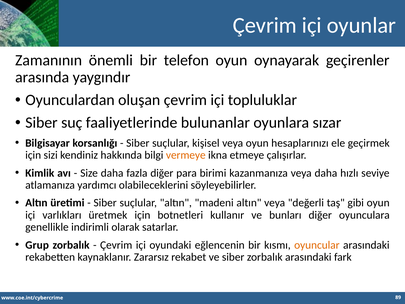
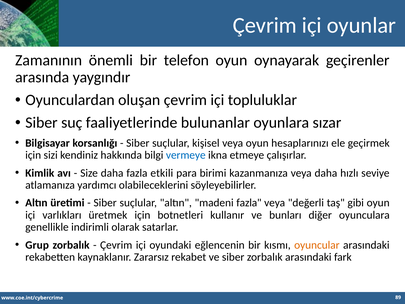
vermeye colour: orange -> blue (186, 155)
fazla diğer: diğer -> etkili (162, 173)
madeni altın: altın -> fazla (249, 203)
